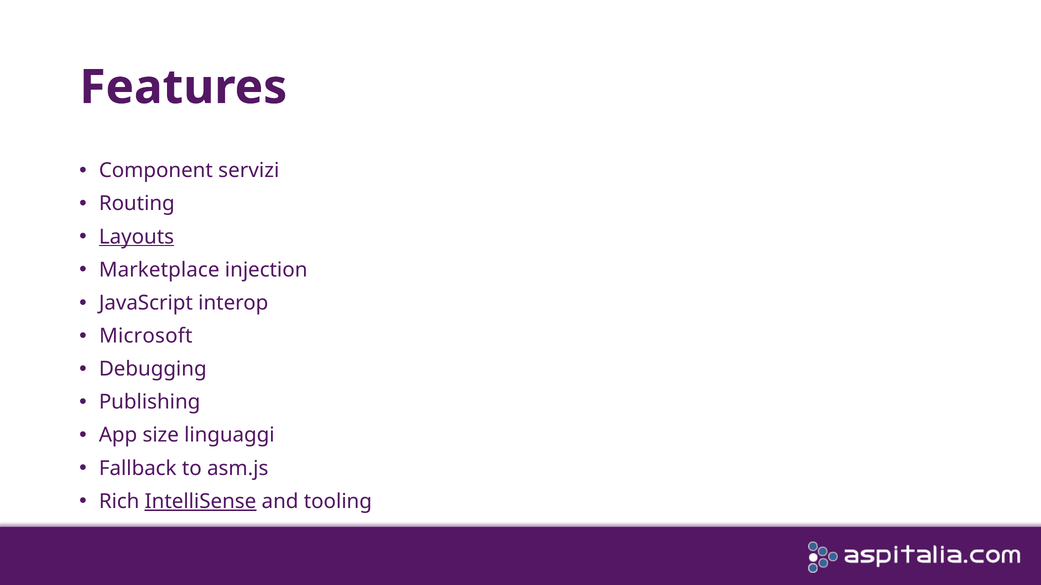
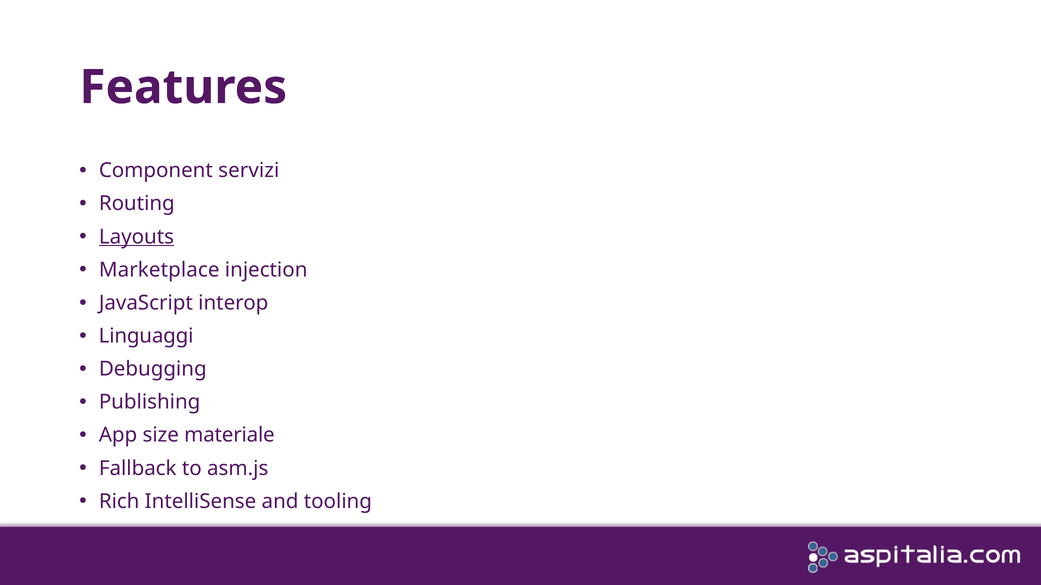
Microsoft: Microsoft -> Linguaggi (146, 336)
linguaggi: linguaggi -> materiale (229, 436)
IntelliSense underline: present -> none (201, 502)
